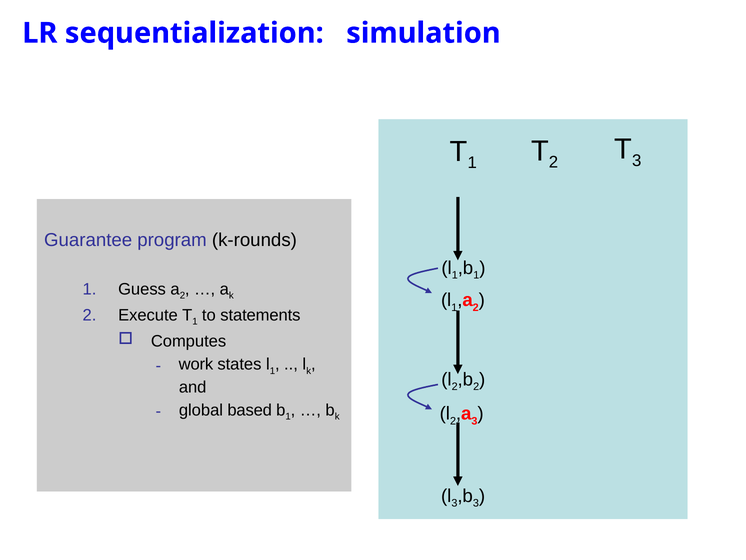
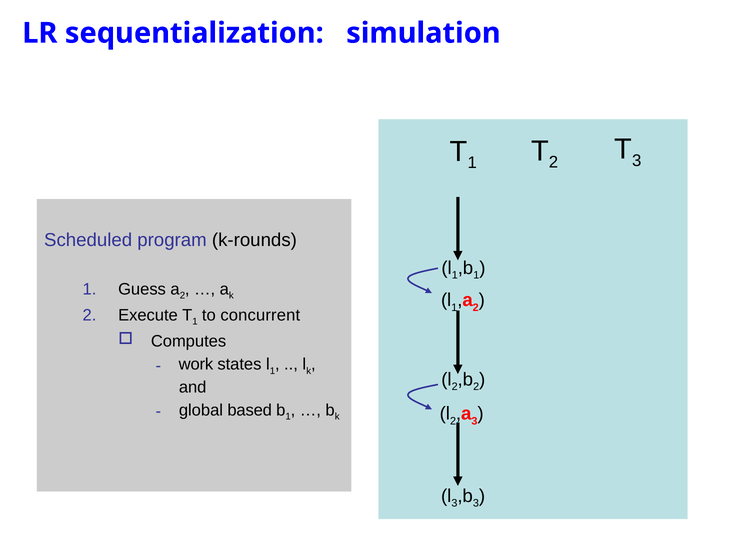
Guarantee: Guarantee -> Scheduled (88, 240)
statements: statements -> concurrent (260, 315)
